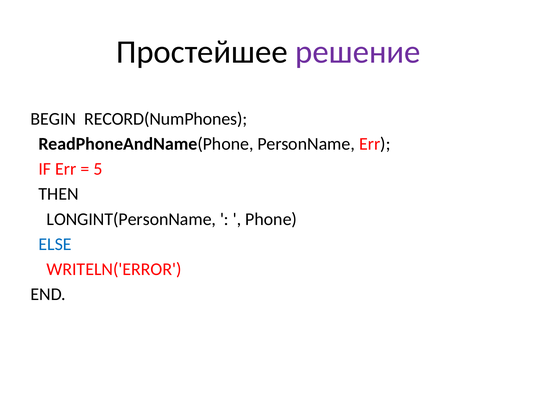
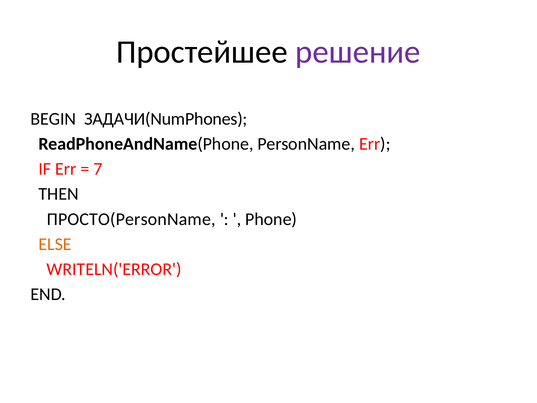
RECORD(NumPhones: RECORD(NumPhones -> ЗАДАЧИ(NumPhones (166, 119)
5: 5 -> 7 (98, 169)
LONGINT(PersonName: LONGINT(PersonName -> ПРОСТО(PersonName (131, 219)
ELSE colour: blue -> orange (55, 244)
